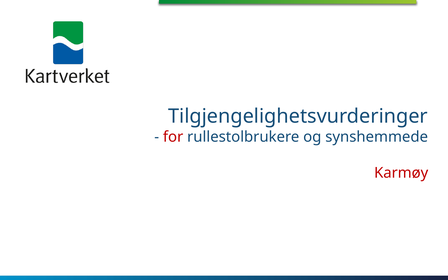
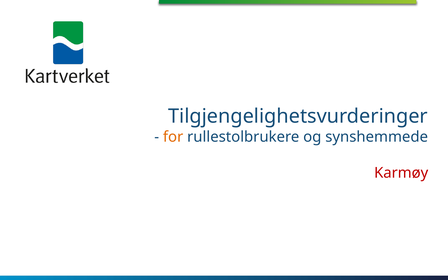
for colour: red -> orange (173, 137)
